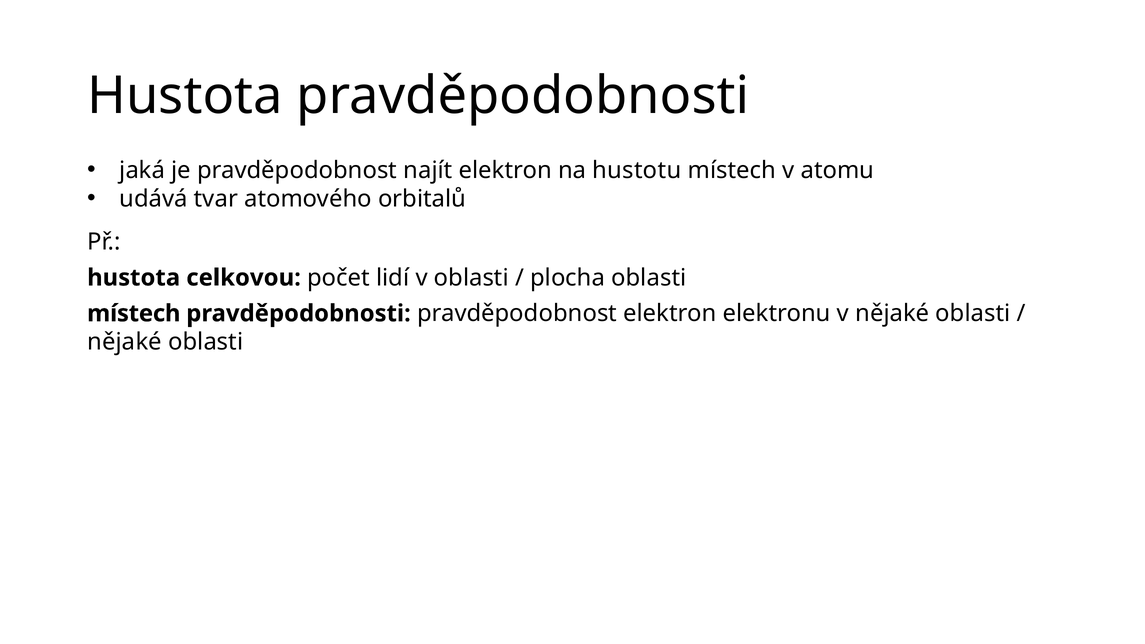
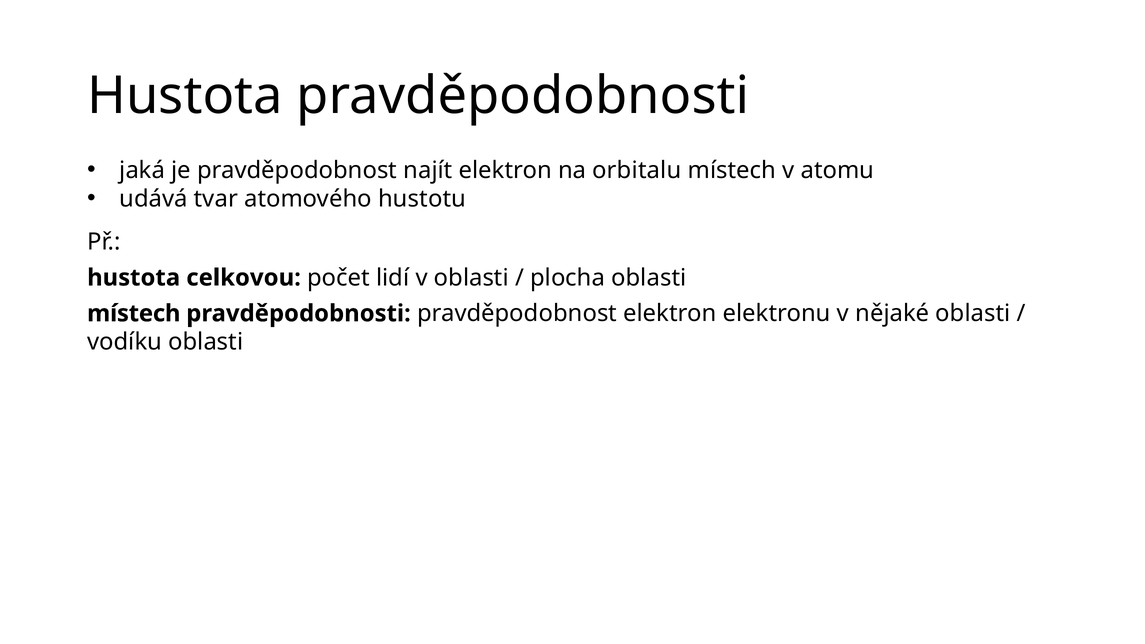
hustotu: hustotu -> orbitalu (637, 170)
orbitalů: orbitalů -> hustotu (422, 199)
nějaké: nějaké -> vodíku (125, 342)
